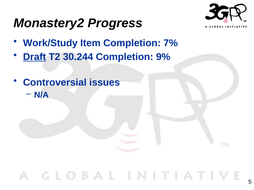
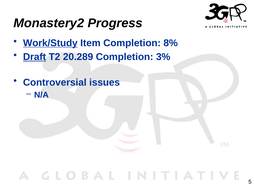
Work/Study underline: none -> present (50, 43)
7%: 7% -> 8% (171, 43)
30.244: 30.244 -> 20.289 (78, 57)
9%: 9% -> 3% (163, 57)
